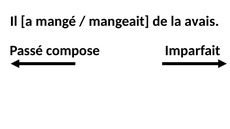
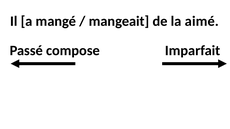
avais: avais -> aimé (202, 21)
